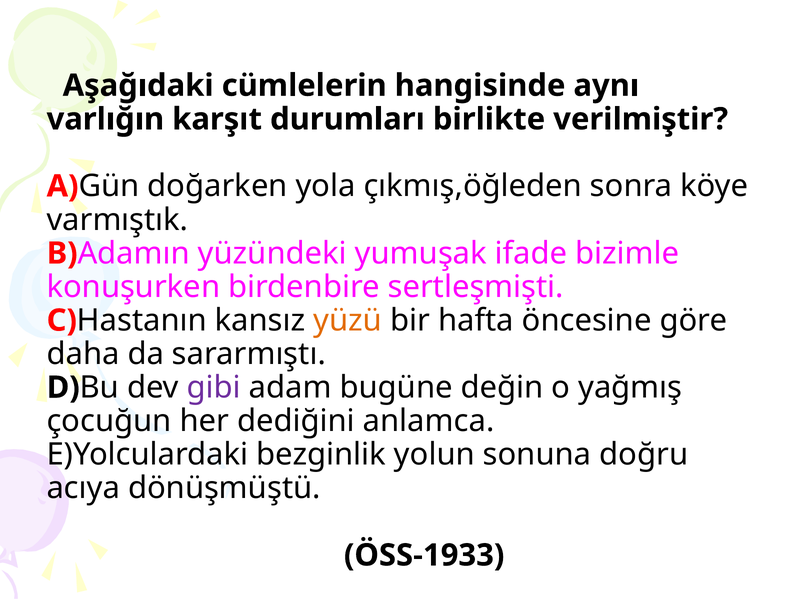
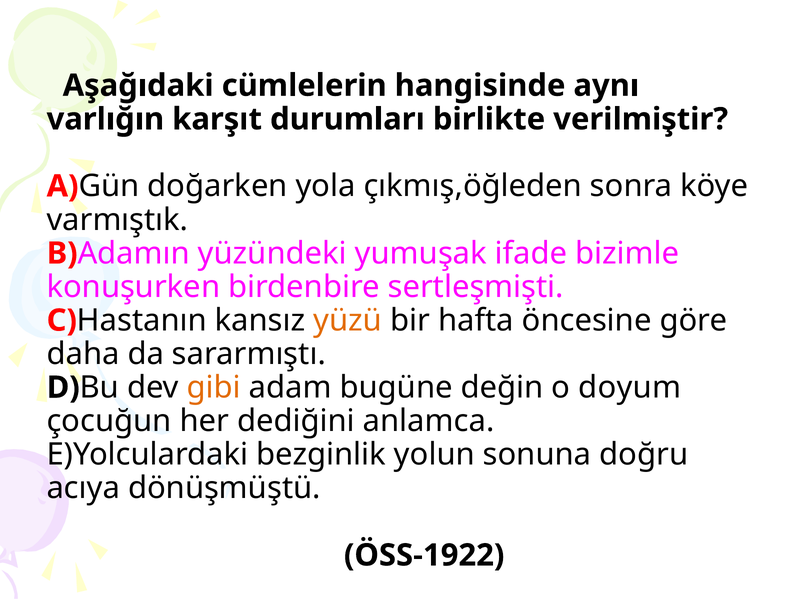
gibi colour: purple -> orange (214, 387)
yağmış: yağmış -> doyum (630, 387)
ÖSS-1933: ÖSS-1933 -> ÖSS-1922 (424, 555)
